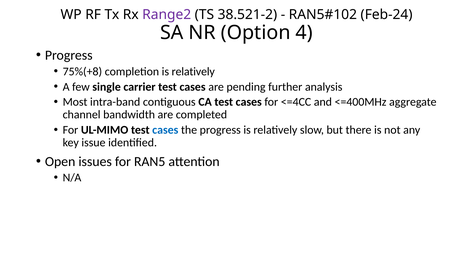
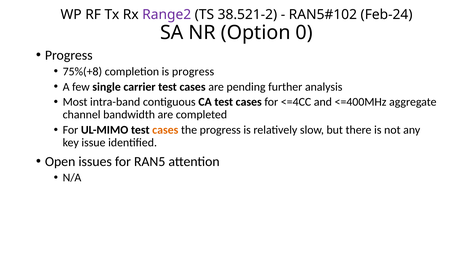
4: 4 -> 0 (304, 33)
completion is relatively: relatively -> progress (193, 72)
cases colour: blue -> orange (165, 130)
